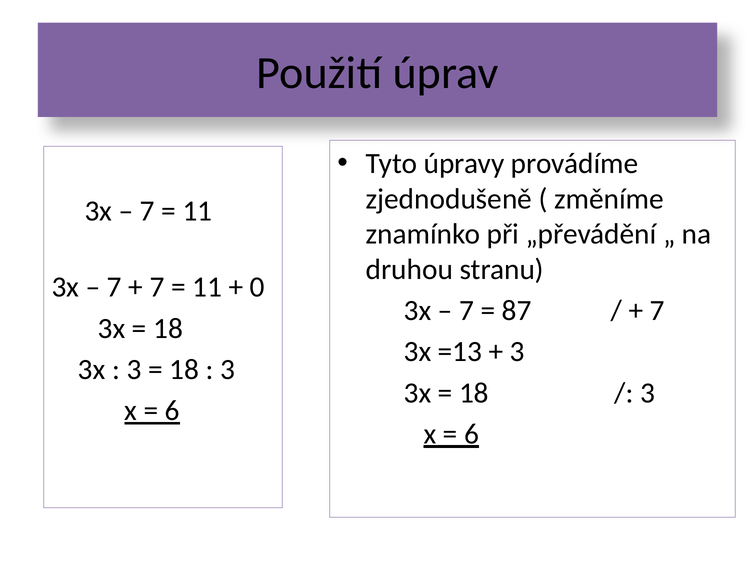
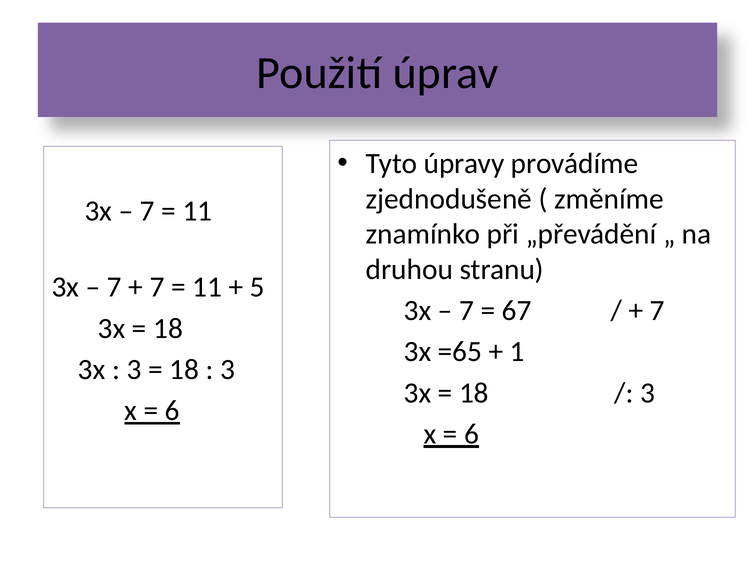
0: 0 -> 5 (257, 287)
87: 87 -> 67 (517, 311)
=13: =13 -> =65 (460, 352)
3: 3 -> 1 (517, 352)
